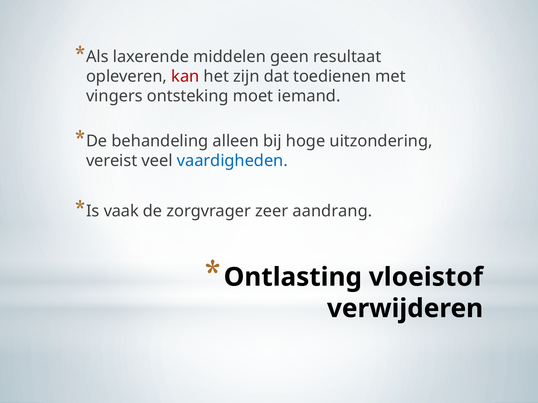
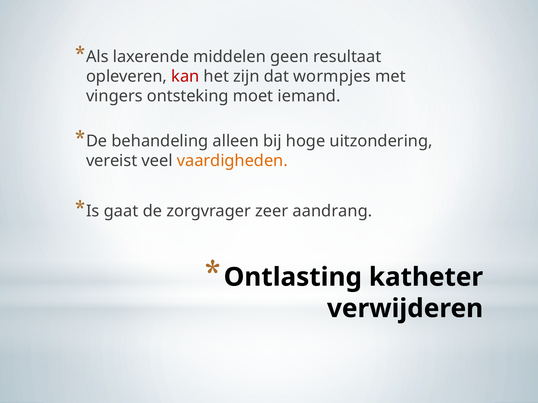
toedienen: toedienen -> wormpjes (332, 76)
vaardigheden colour: blue -> orange (232, 161)
vaak: vaak -> gaat (121, 211)
vloeistof: vloeistof -> katheter (426, 277)
